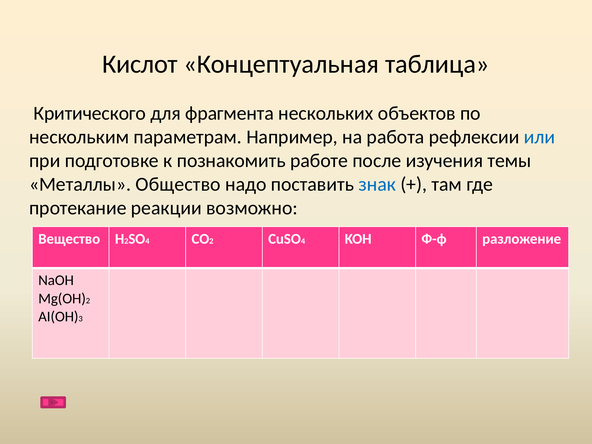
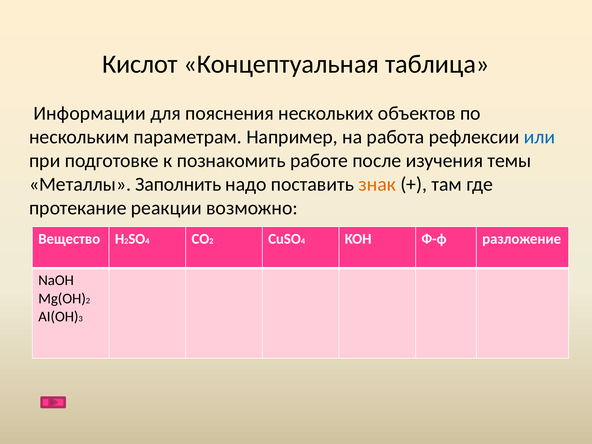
Критического: Критического -> Информации (90, 113)
фрагмента: фрагмента -> пояснения (230, 113)
Общество: Общество -> Заполнить (178, 184)
знак colour: blue -> orange (377, 184)
